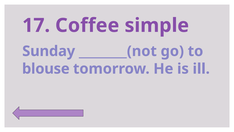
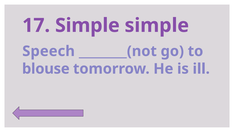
17 Coffee: Coffee -> Simple (87, 25)
Sunday: Sunday -> Speech (49, 51)
